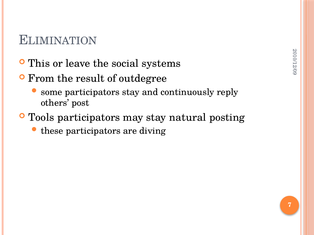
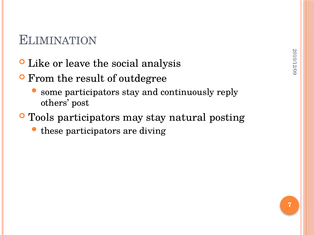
This: This -> Like (39, 64)
systems: systems -> analysis (161, 64)
